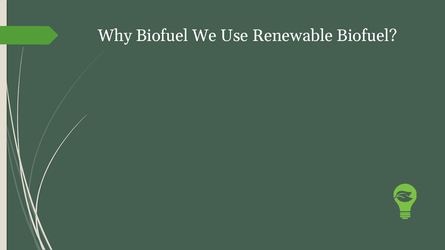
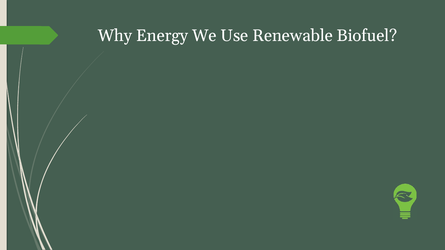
Why Biofuel: Biofuel -> Energy (162, 36)
